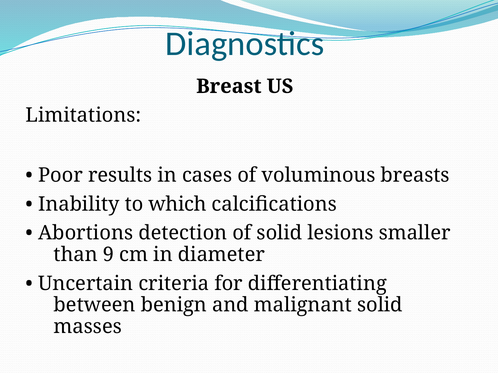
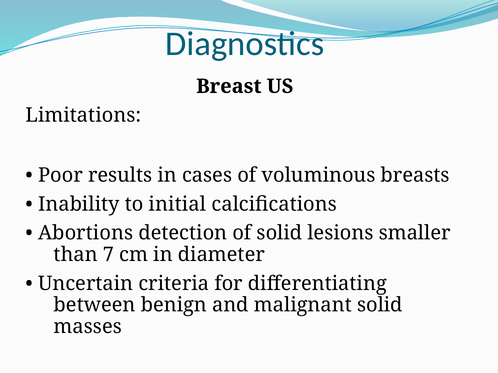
which: which -> initial (177, 204)
9: 9 -> 7 (109, 255)
